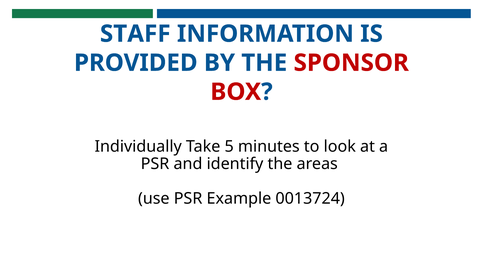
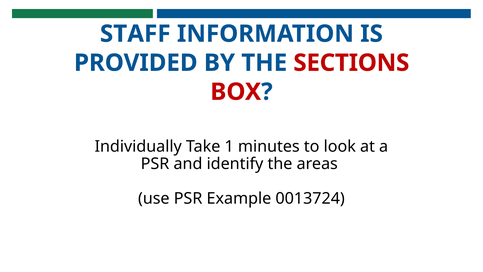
SPONSOR: SPONSOR -> SECTIONS (351, 63)
5: 5 -> 1 (229, 146)
